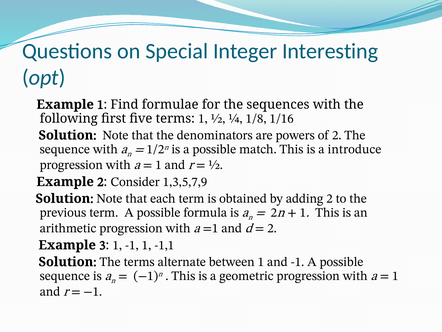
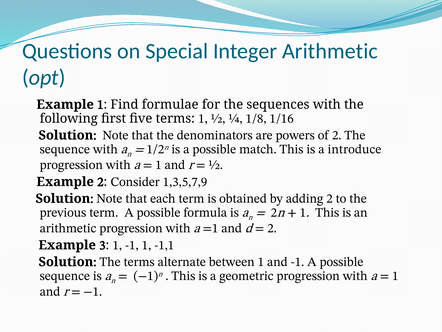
Integer Interesting: Interesting -> Arithmetic (330, 51)
